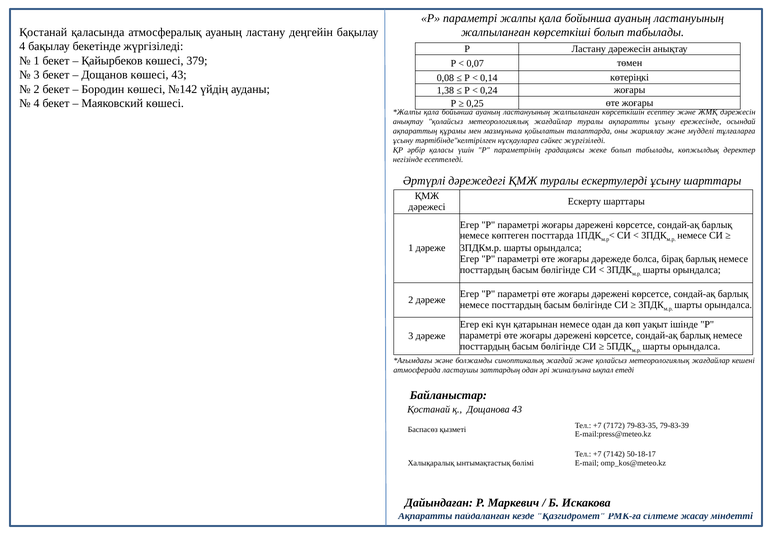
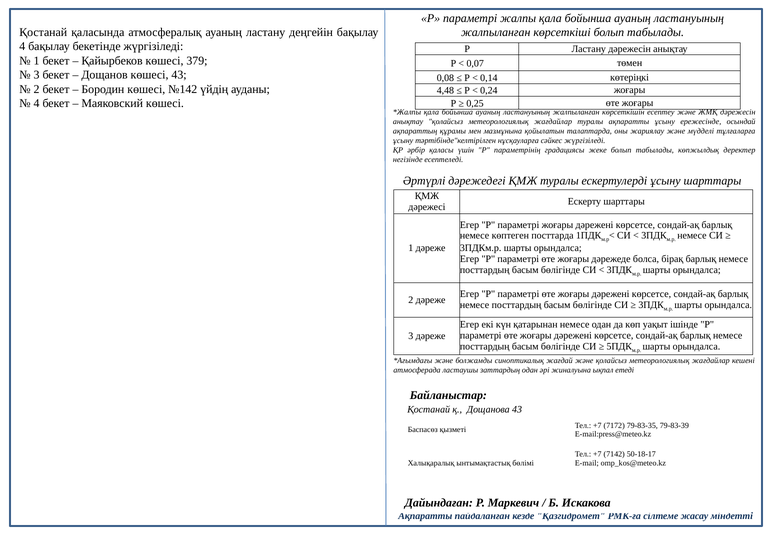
1,38: 1,38 -> 4,48 (445, 90)
